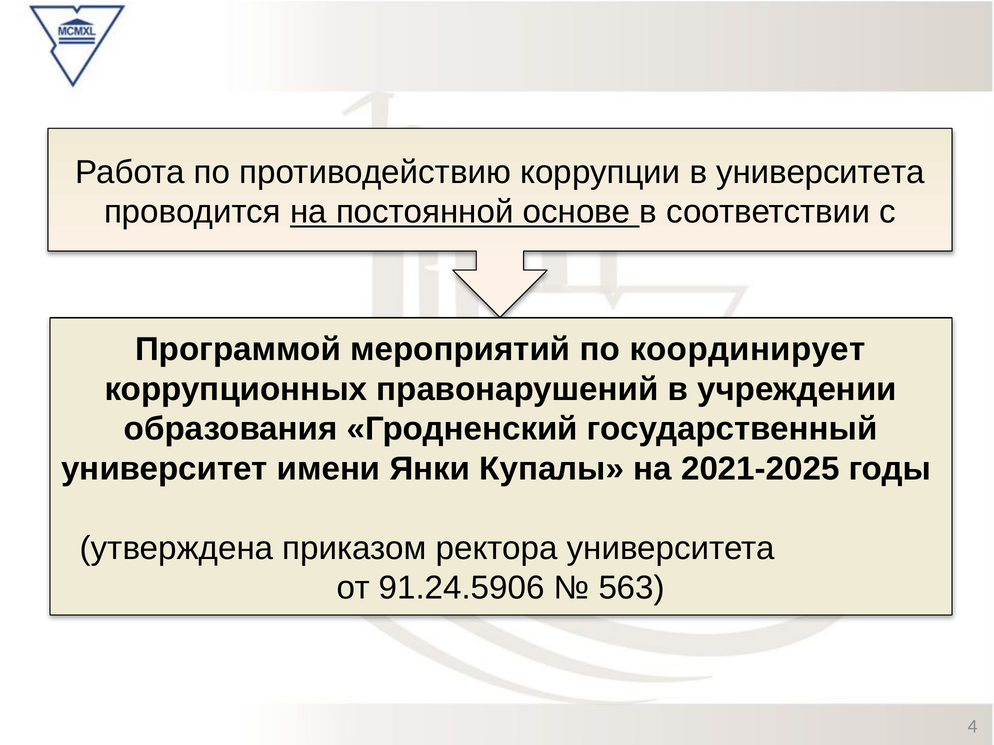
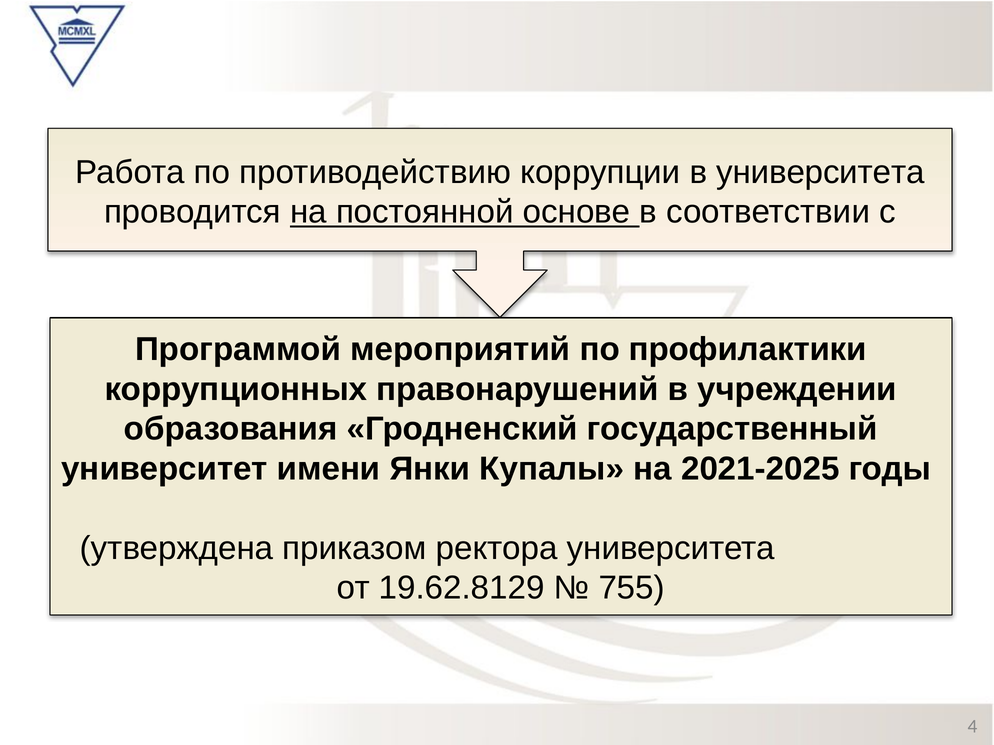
координирует: координирует -> профилактики (748, 350)
91.24.5906: 91.24.5906 -> 19.62.8129 (462, 588)
563: 563 -> 755 (632, 588)
